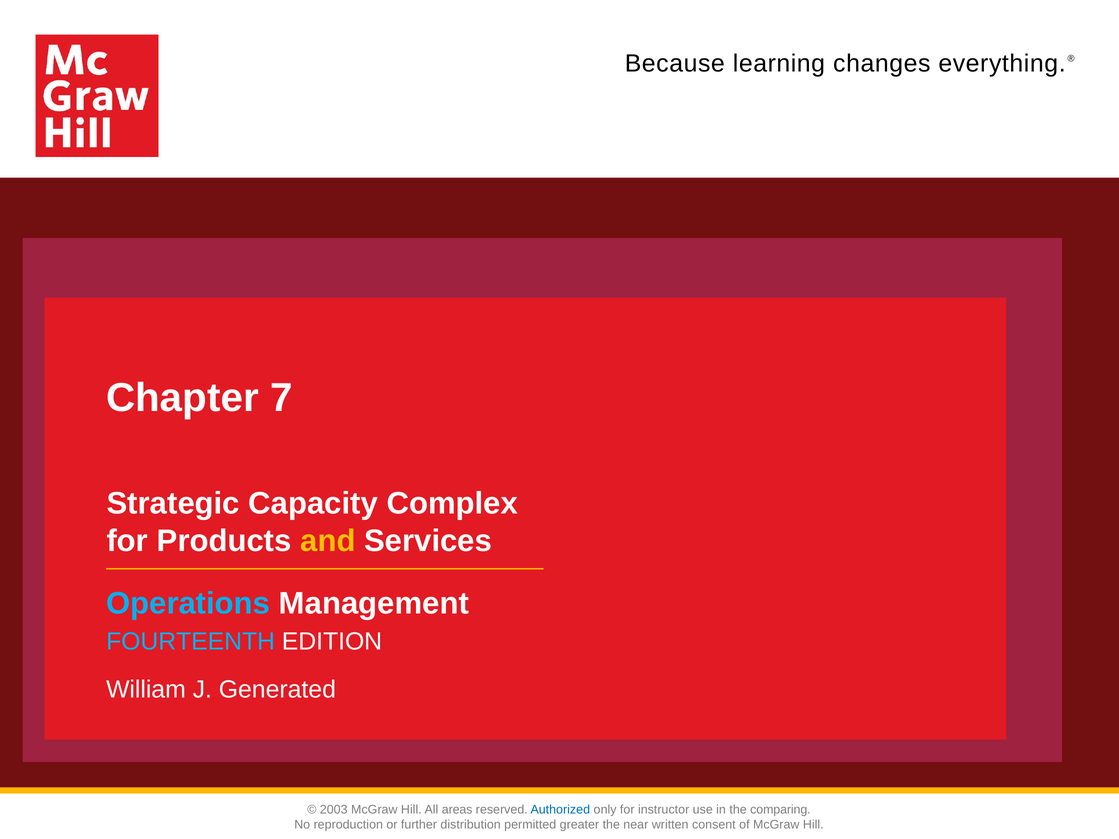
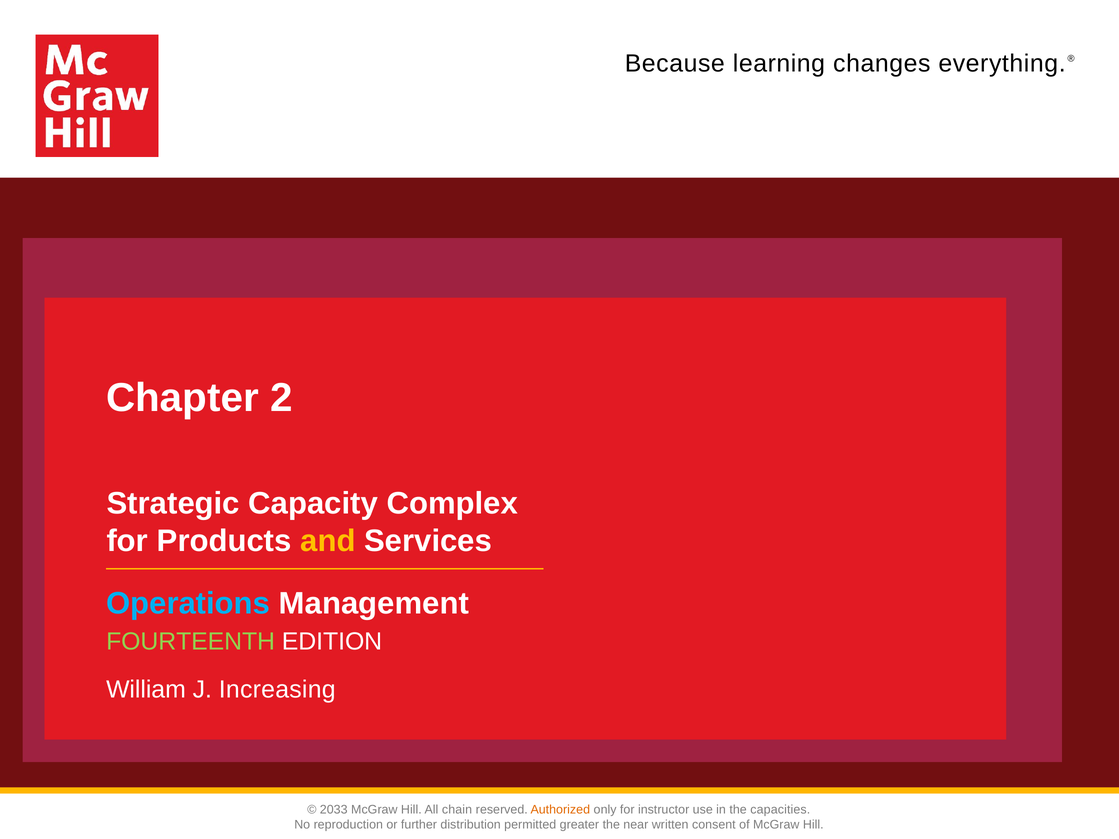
7: 7 -> 2 (281, 398)
FOURTEENTH colour: light blue -> light green (191, 642)
Generated: Generated -> Increasing (277, 690)
2003: 2003 -> 2033 (334, 810)
areas: areas -> chain (457, 810)
Authorized colour: blue -> orange (560, 810)
comparing: comparing -> capacities (780, 810)
